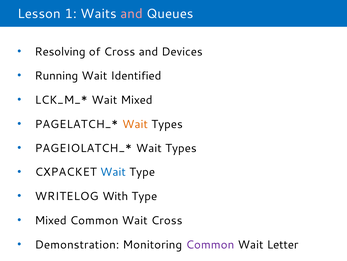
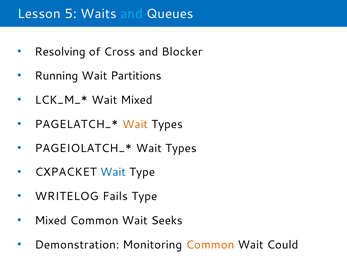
1: 1 -> 5 (71, 14)
and colour: pink -> light blue (132, 14)
Devices: Devices -> Blocker (182, 52)
Identified: Identified -> Partitions (136, 76)
With: With -> Fails (115, 196)
Wait Cross: Cross -> Seeks (167, 220)
Common colour: purple -> orange (210, 244)
Letter: Letter -> Could (283, 244)
